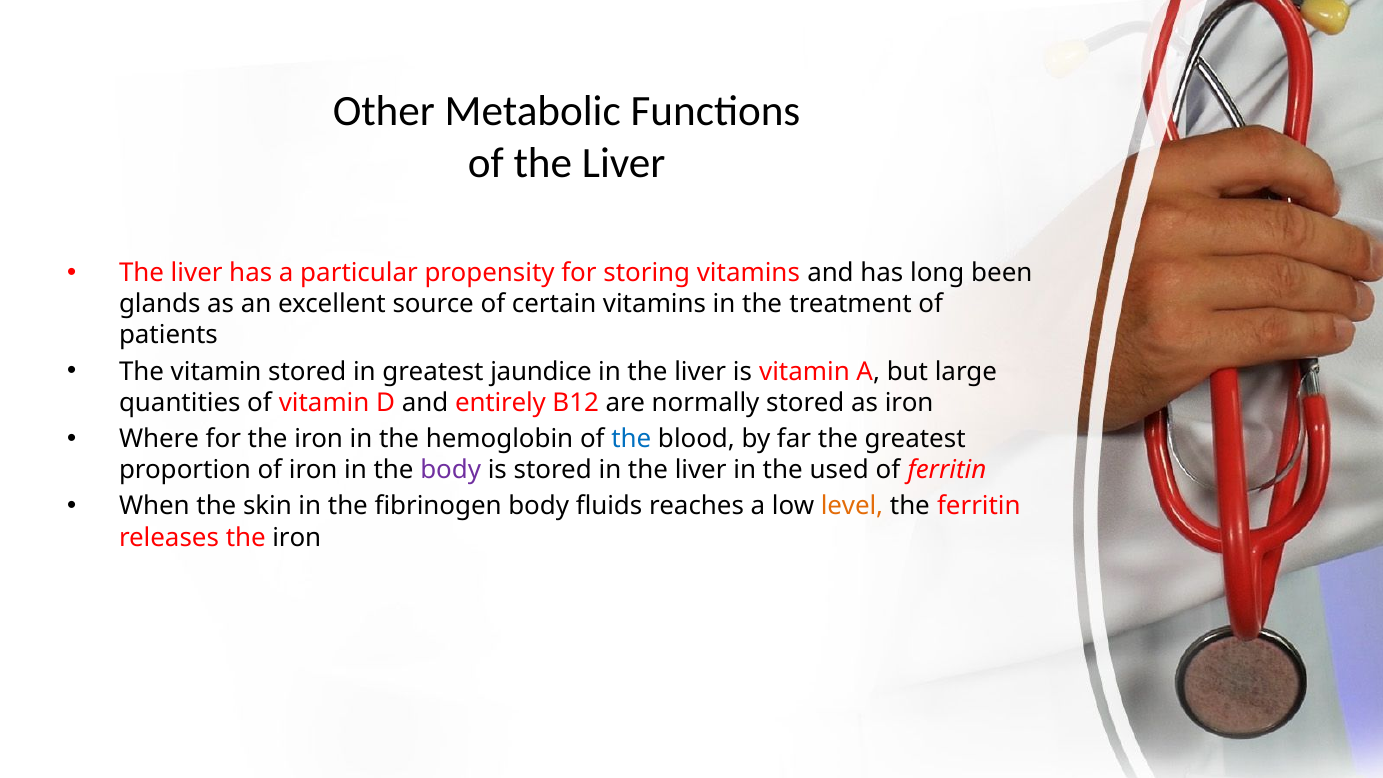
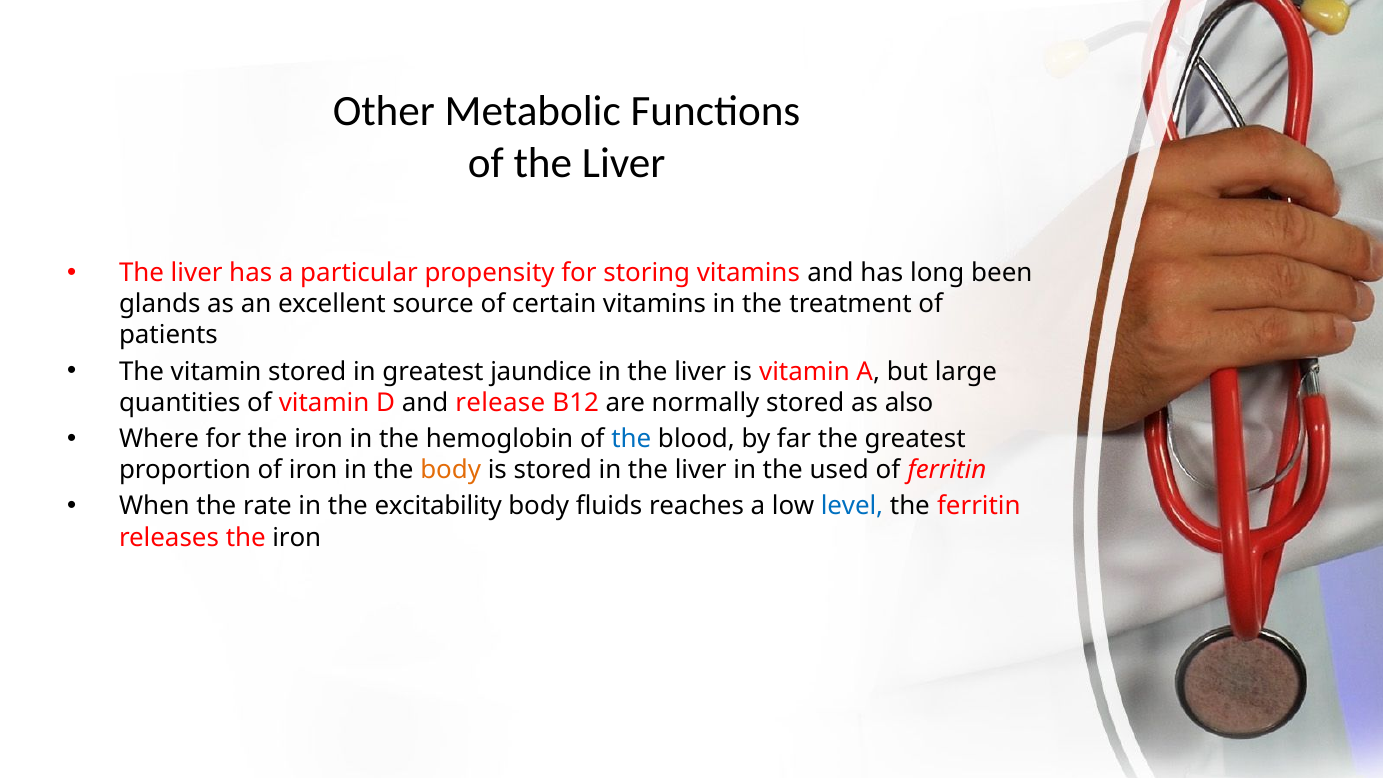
entirely: entirely -> release (500, 403)
as iron: iron -> also (909, 403)
body colour: purple -> orange (451, 470)
skin: skin -> rate (267, 506)
fibrinogen: fibrinogen -> excitability (438, 506)
level colour: orange -> blue (852, 506)
